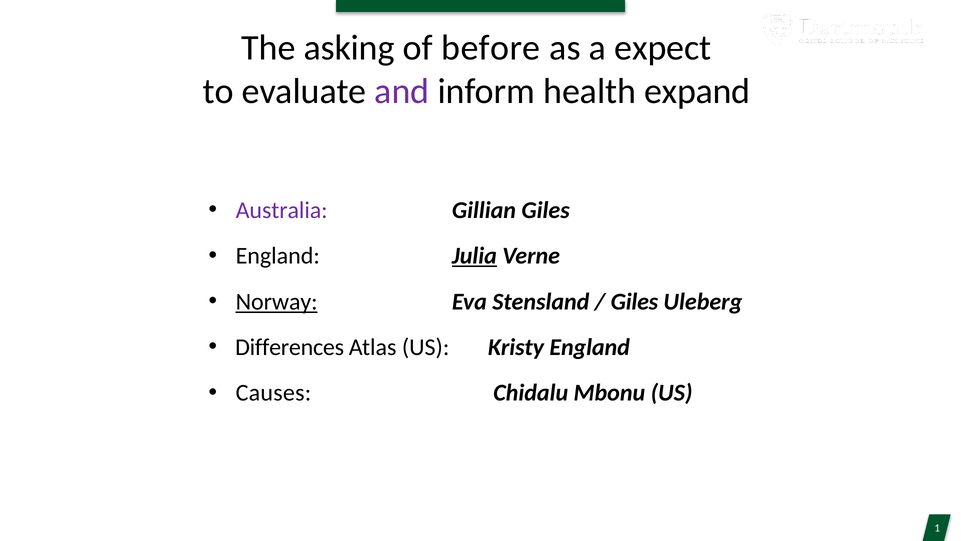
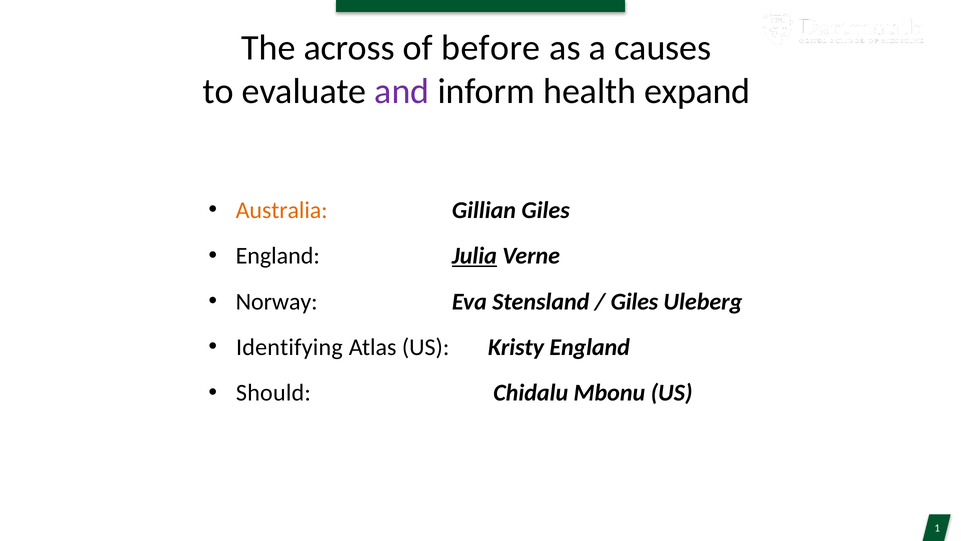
asking: asking -> across (349, 48)
expect: expect -> causes (663, 48)
Australia colour: purple -> orange (282, 210)
Norway underline: present -> none (277, 301)
Differences: Differences -> Identifying (289, 347)
Causes: Causes -> Should (273, 393)
